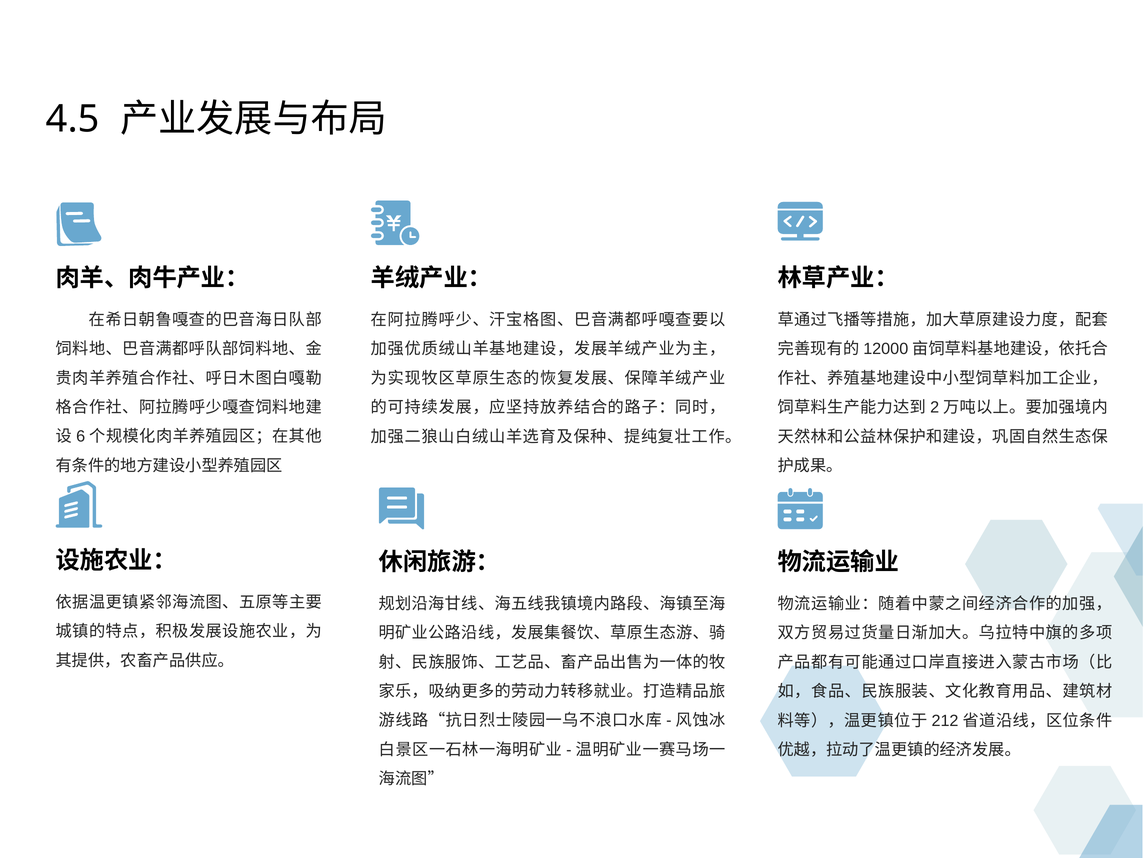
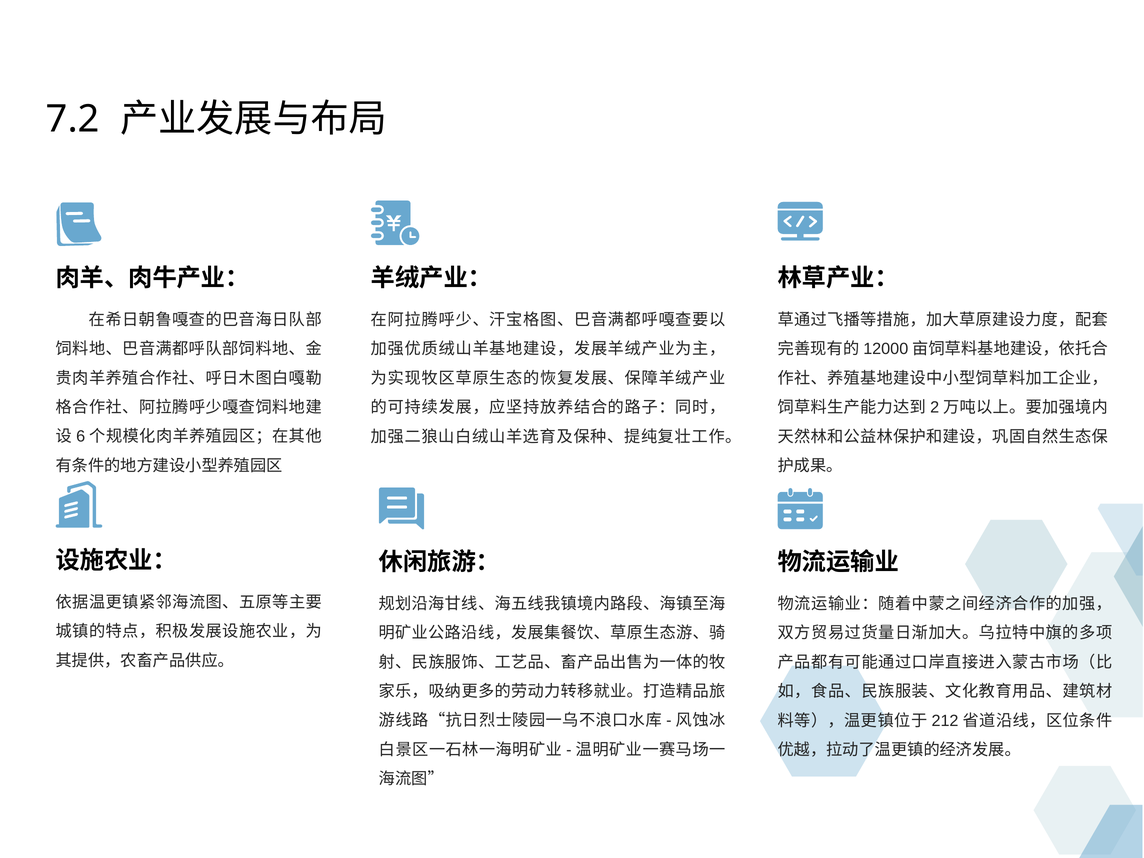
4.5: 4.5 -> 7.2 (73, 119)
